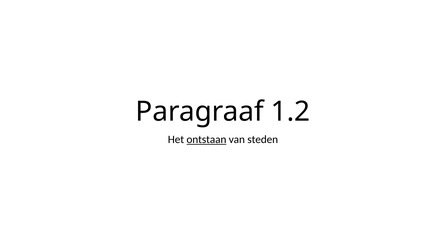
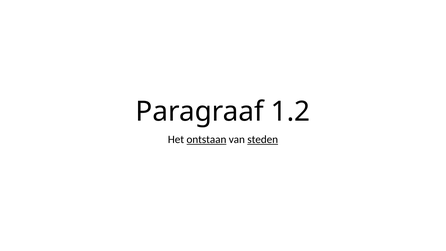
steden underline: none -> present (263, 139)
